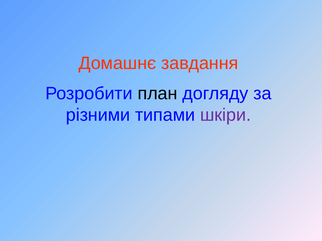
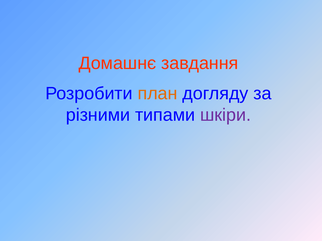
план colour: black -> orange (158, 94)
